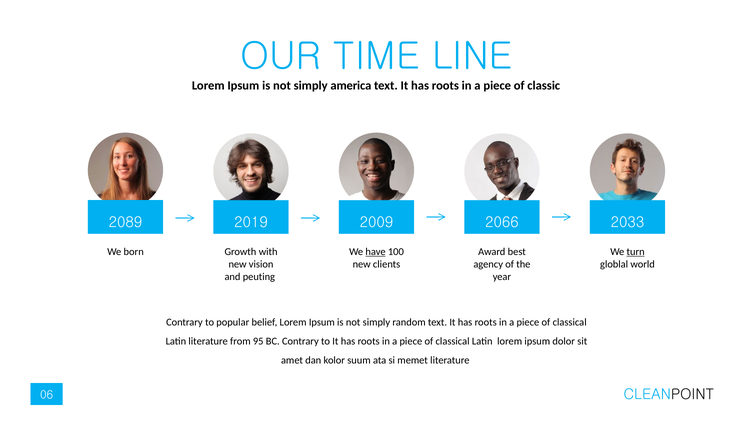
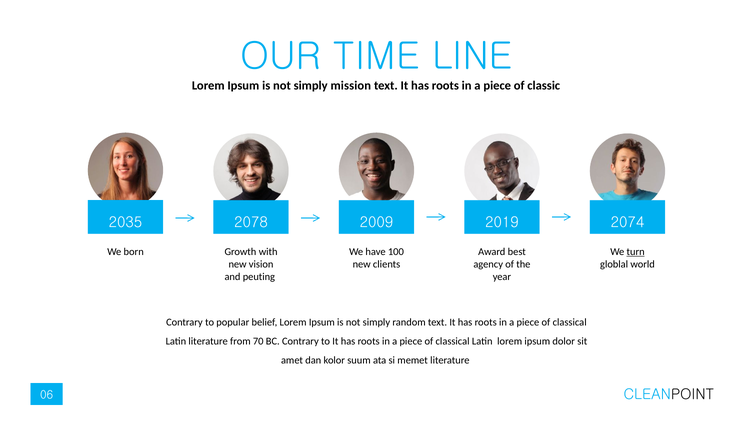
america: america -> mission (351, 86)
2089: 2089 -> 2035 (125, 223)
2019: 2019 -> 2078 (251, 223)
2066: 2066 -> 2019 (502, 223)
2033: 2033 -> 2074 (627, 223)
have underline: present -> none (376, 252)
95: 95 -> 70 (258, 342)
